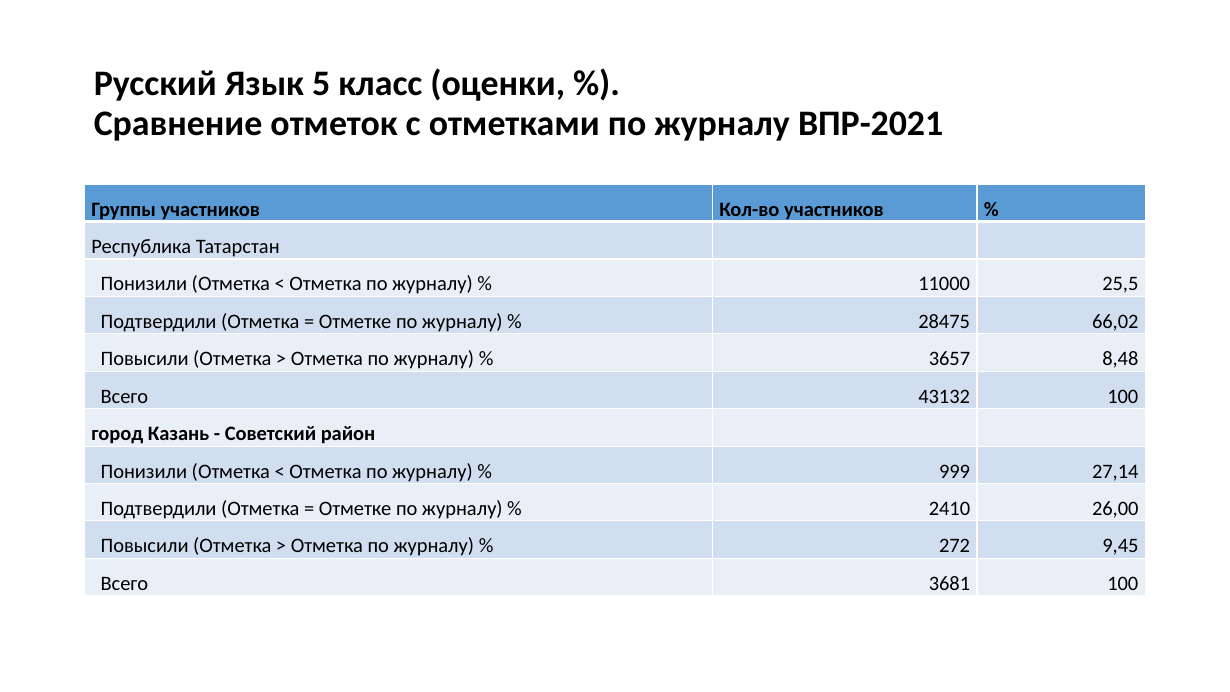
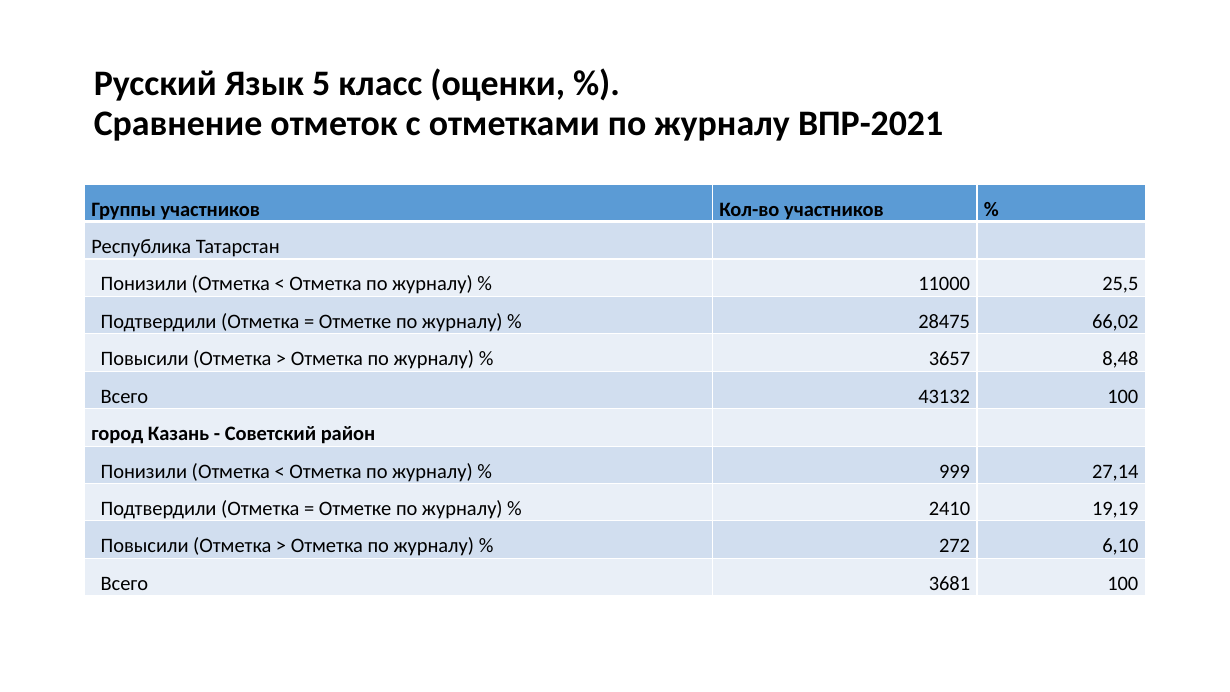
26,00: 26,00 -> 19,19 (1115, 509)
9,45: 9,45 -> 6,10 (1120, 546)
